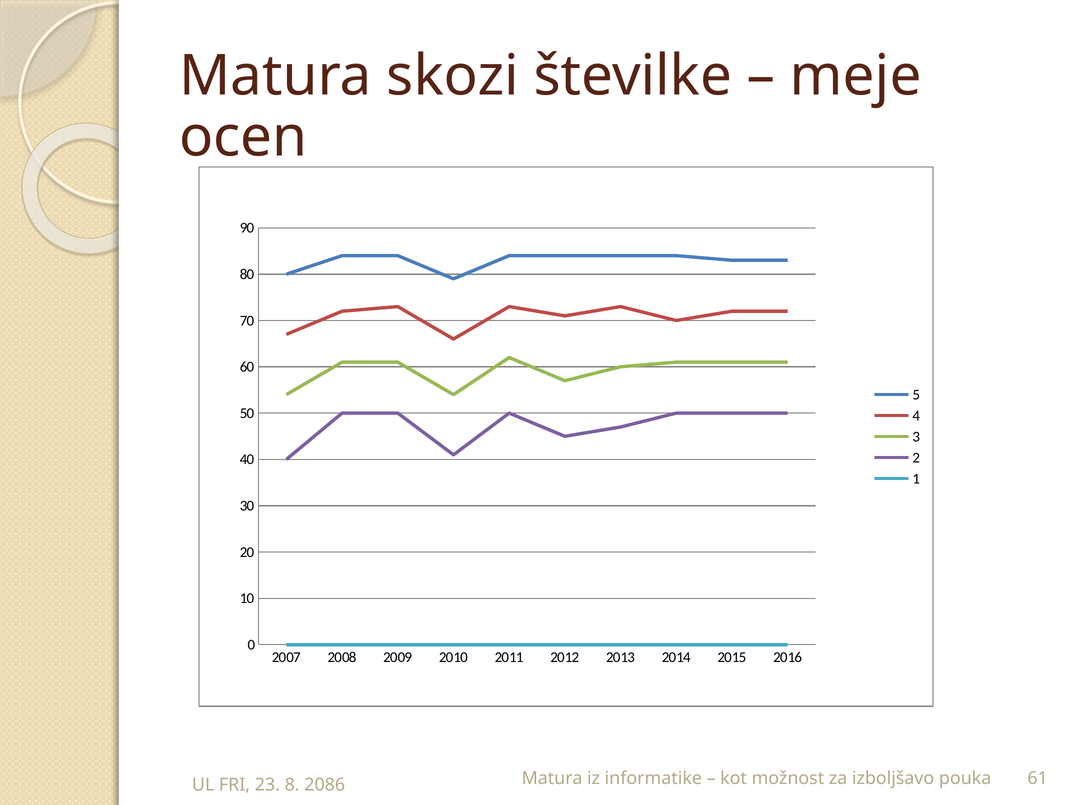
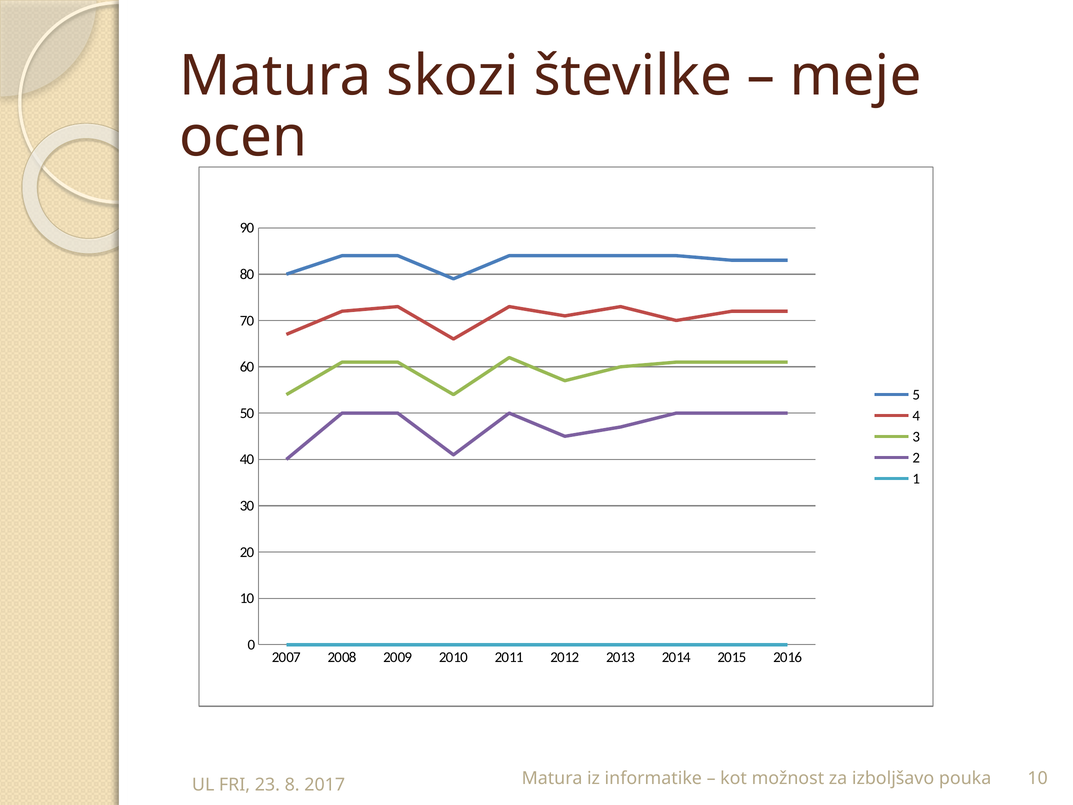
pouka 61: 61 -> 10 (1038, 778)
2086: 2086 -> 2017 (325, 785)
